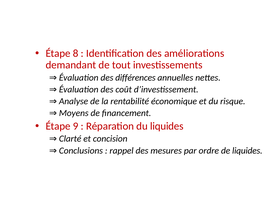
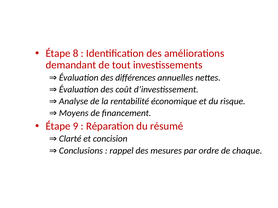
du liquides: liquides -> résumé (167, 126)
de liquides: liquides -> chaque (247, 151)
